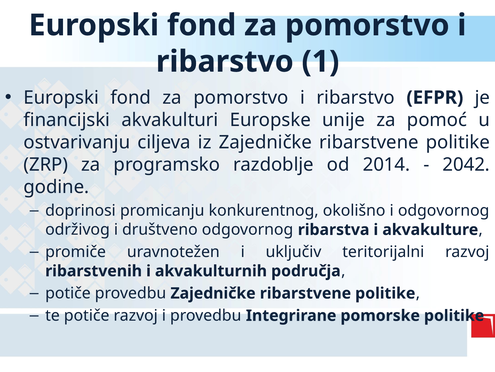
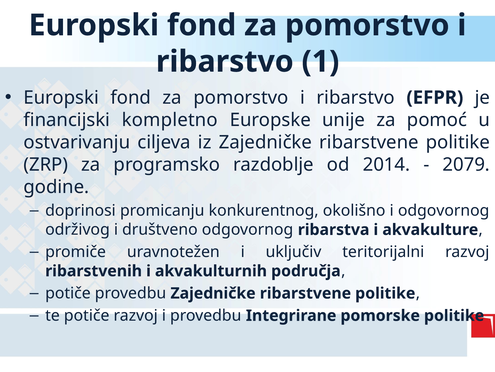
akvakulturi: akvakulturi -> kompletno (170, 120)
2042: 2042 -> 2079 (466, 164)
